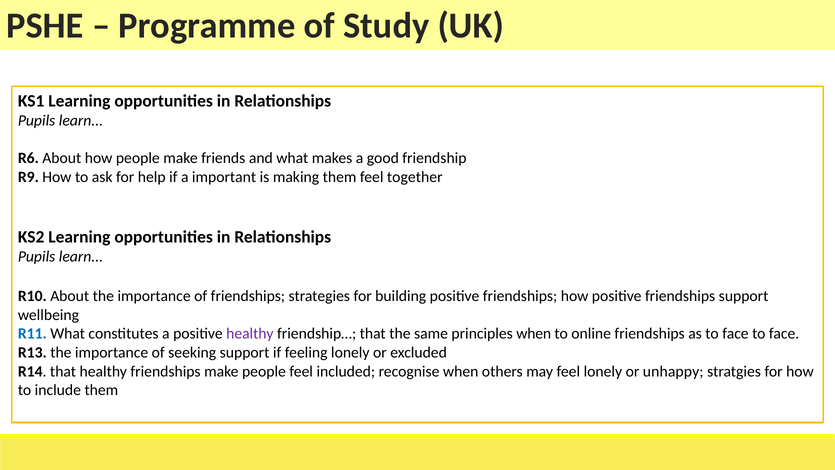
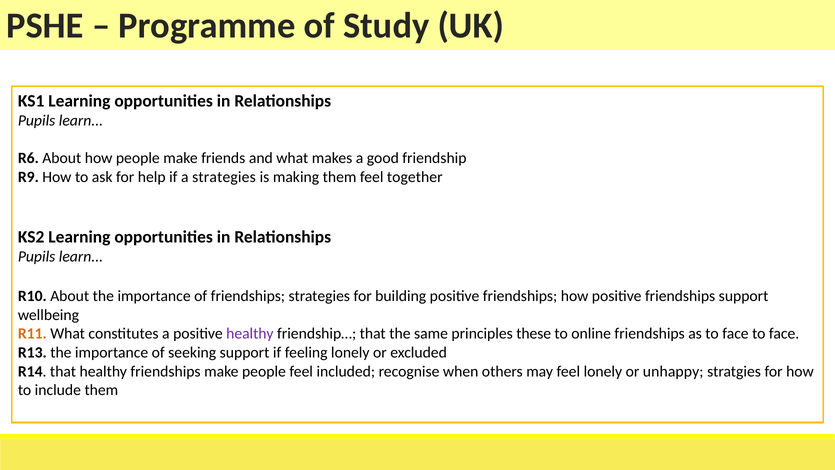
a important: important -> strategies (224, 177)
R11 colour: blue -> orange (32, 334)
principles when: when -> these (534, 334)
